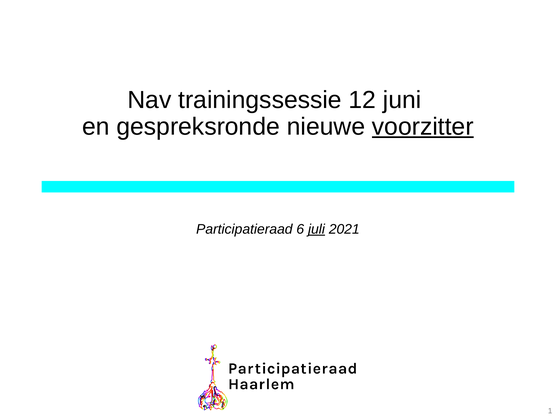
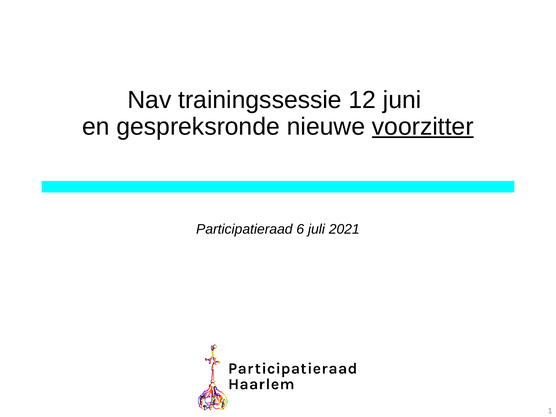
juli underline: present -> none (317, 229)
